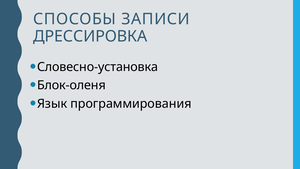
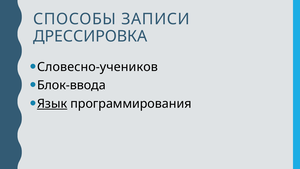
Словесно-установка: Словесно-установка -> Словесно-учеников (97, 67)
Блок-оленя: Блок-оленя -> Блок-ввода (71, 85)
Язык underline: none -> present (52, 104)
